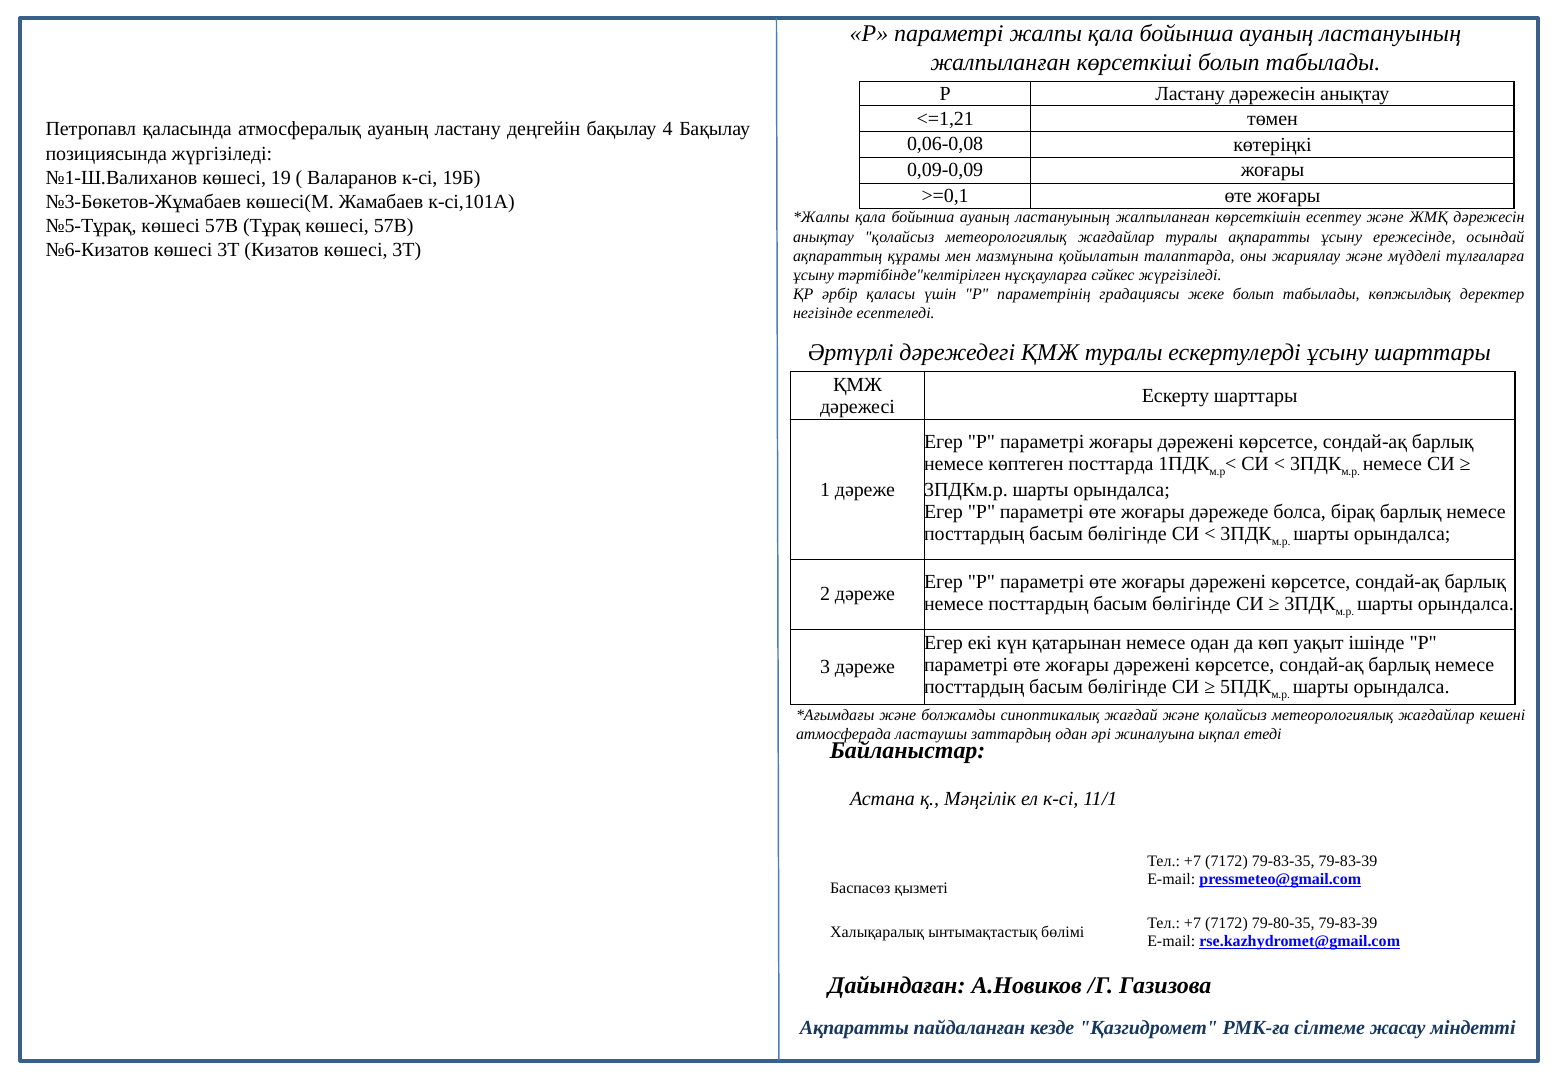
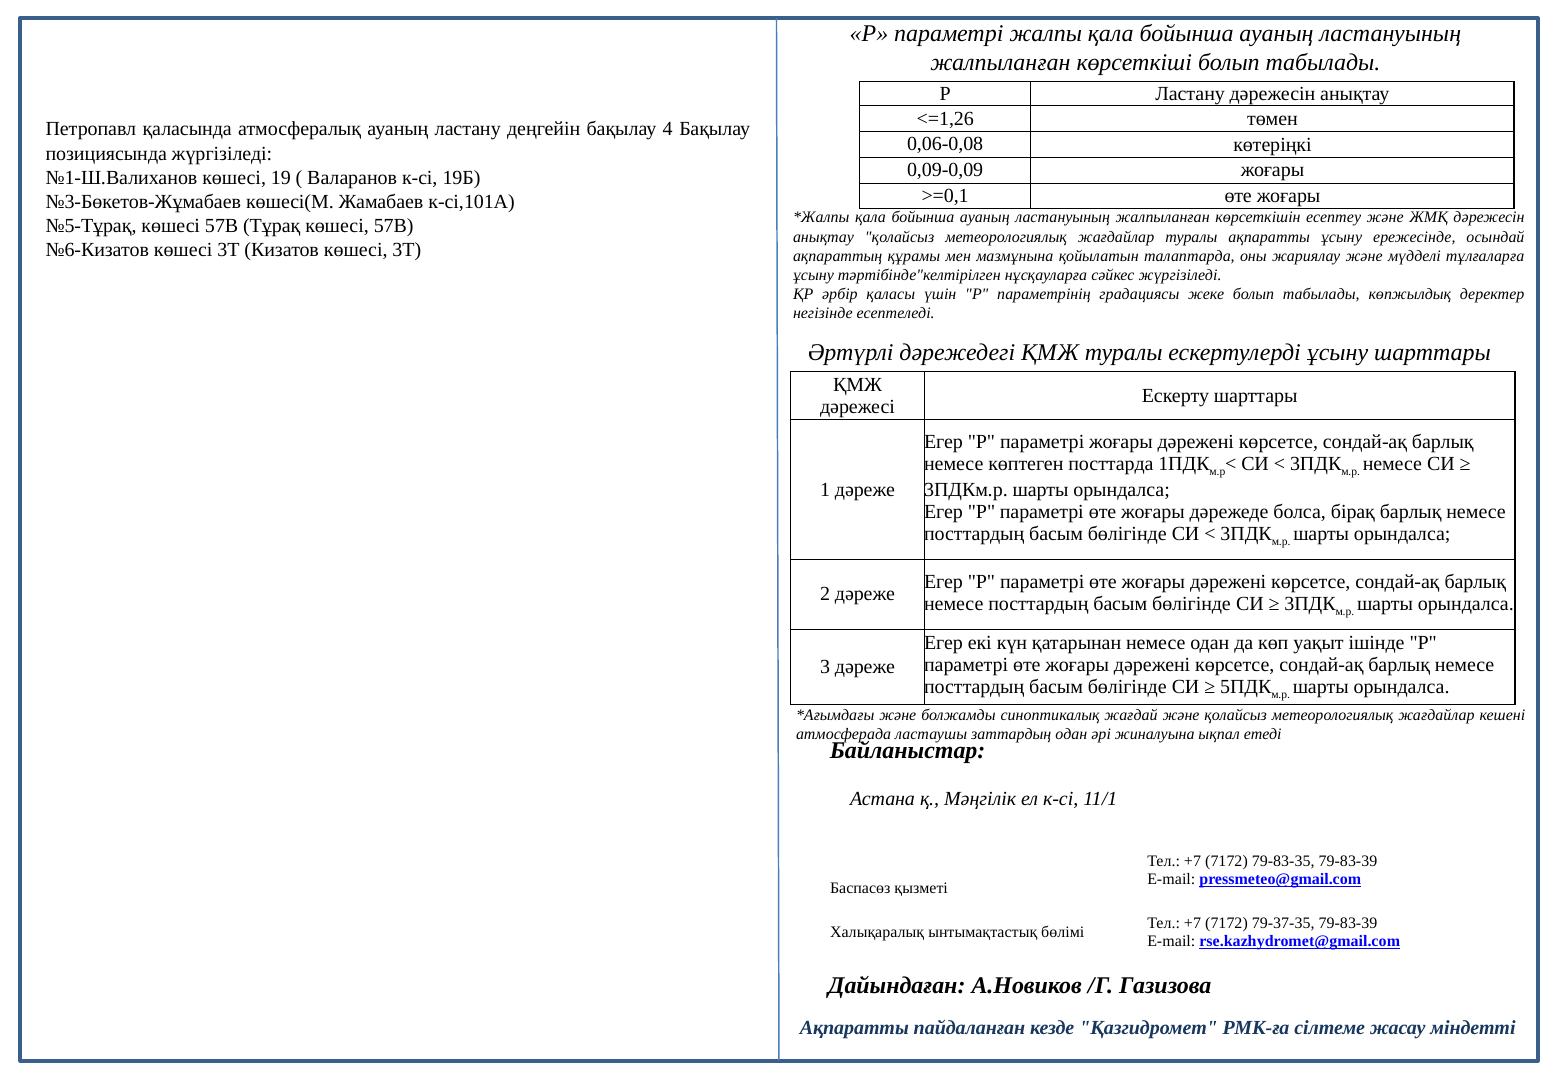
<=1,21: <=1,21 -> <=1,26 (945, 118)
79-80-35: 79-80-35 -> 79-37-35 (1283, 923)
